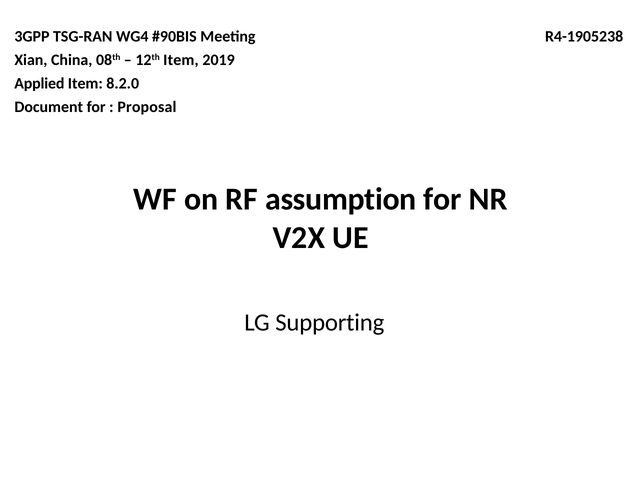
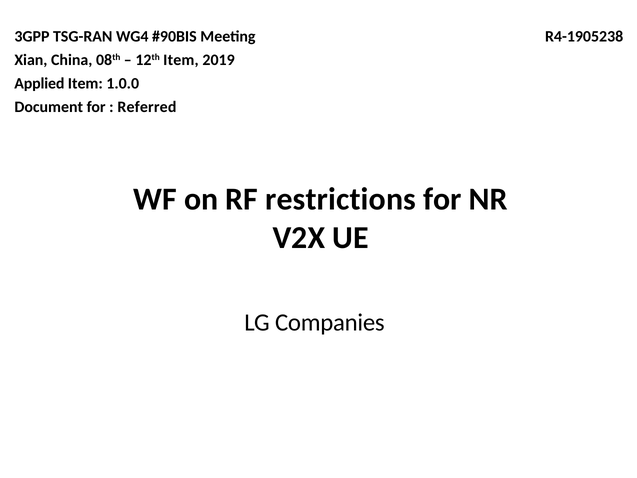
8.2.0: 8.2.0 -> 1.0.0 (123, 83)
Proposal: Proposal -> Referred (147, 107)
assumption: assumption -> restrictions (341, 199)
Supporting: Supporting -> Companies (330, 322)
